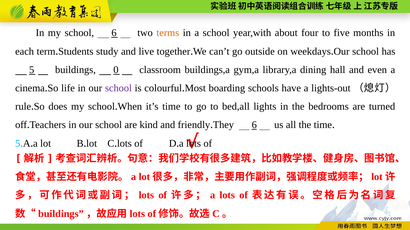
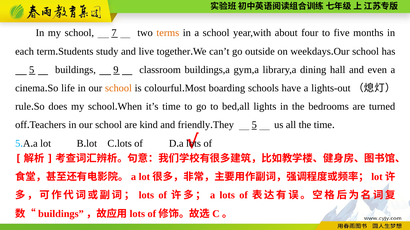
school 6: 6 -> 7 (114, 33)
0: 0 -> 9 (116, 70)
school colour: purple -> orange (118, 88)
6: 6 -> 5 (254, 125)
